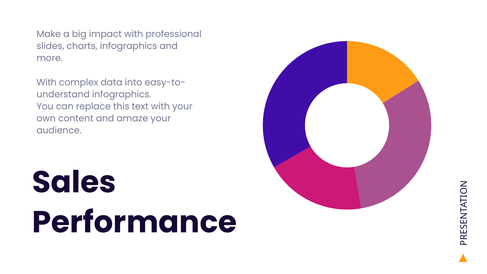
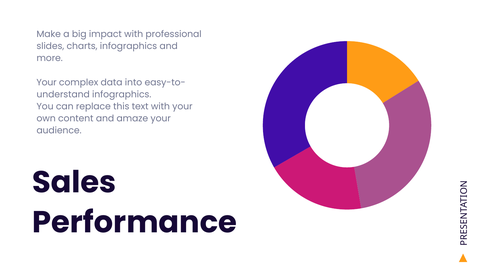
With: With -> Your (47, 82)
